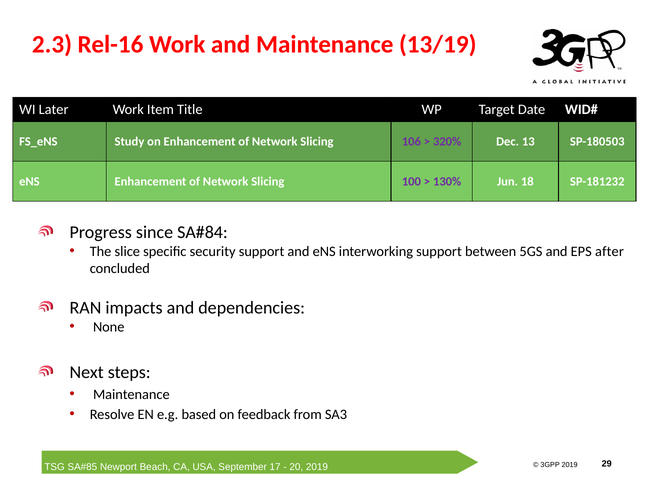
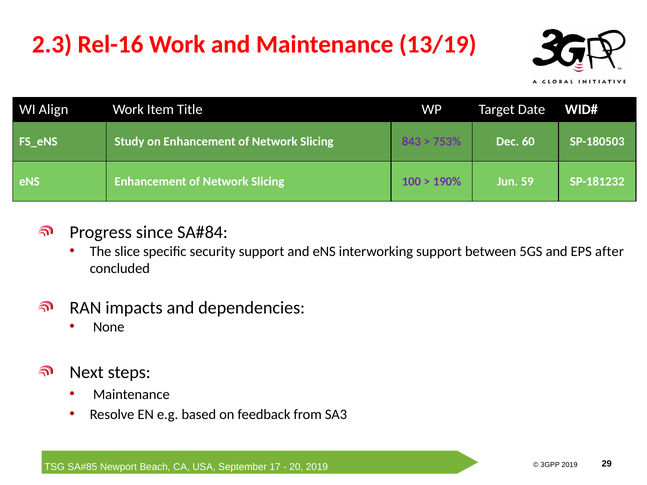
Later: Later -> Align (54, 110)
106: 106 -> 843 (411, 142)
320%: 320% -> 753% (447, 142)
13: 13 -> 60 (528, 142)
130%: 130% -> 190% (447, 182)
18: 18 -> 59 (527, 182)
